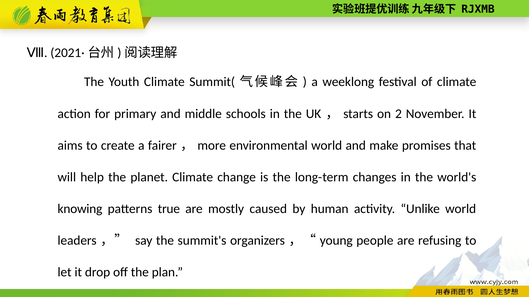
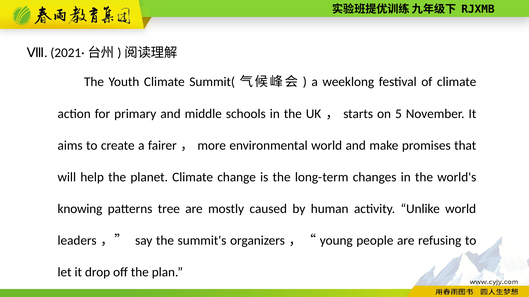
2: 2 -> 5 (398, 114)
true: true -> tree (169, 209)
